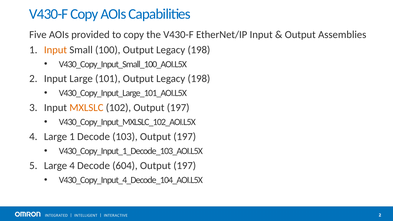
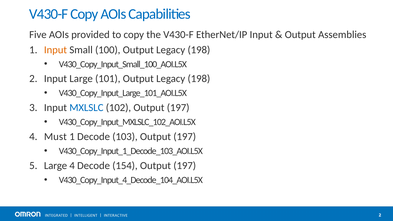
MXLSLC colour: orange -> blue (86, 108)
4 Large: Large -> Must (55, 137)
604: 604 -> 154 (125, 166)
